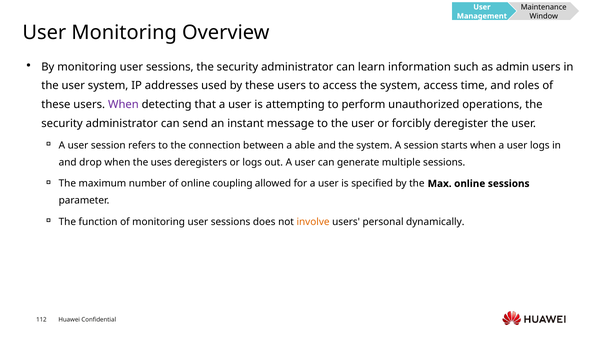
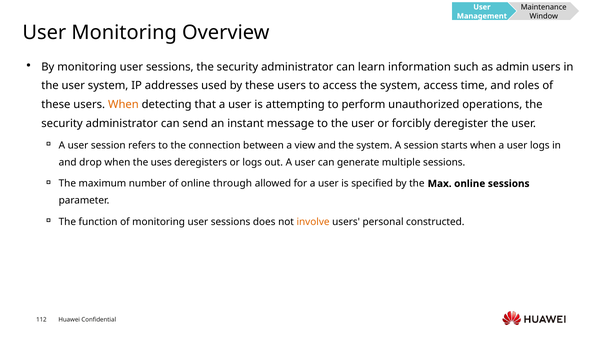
When colour: purple -> orange (123, 105)
able: able -> view (305, 146)
coupling: coupling -> through (232, 184)
dynamically: dynamically -> constructed (435, 222)
